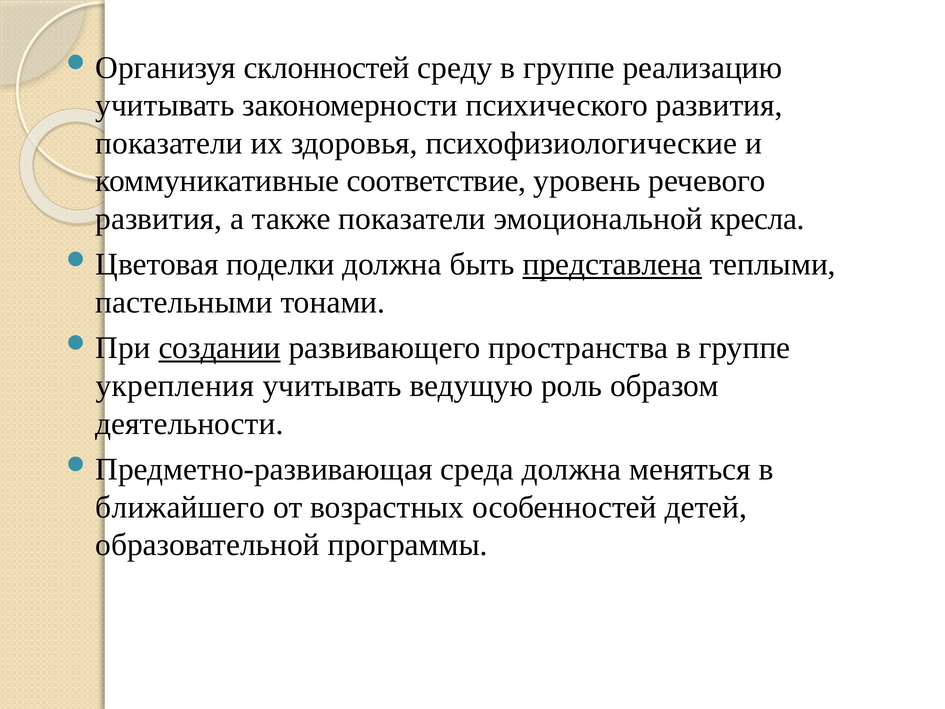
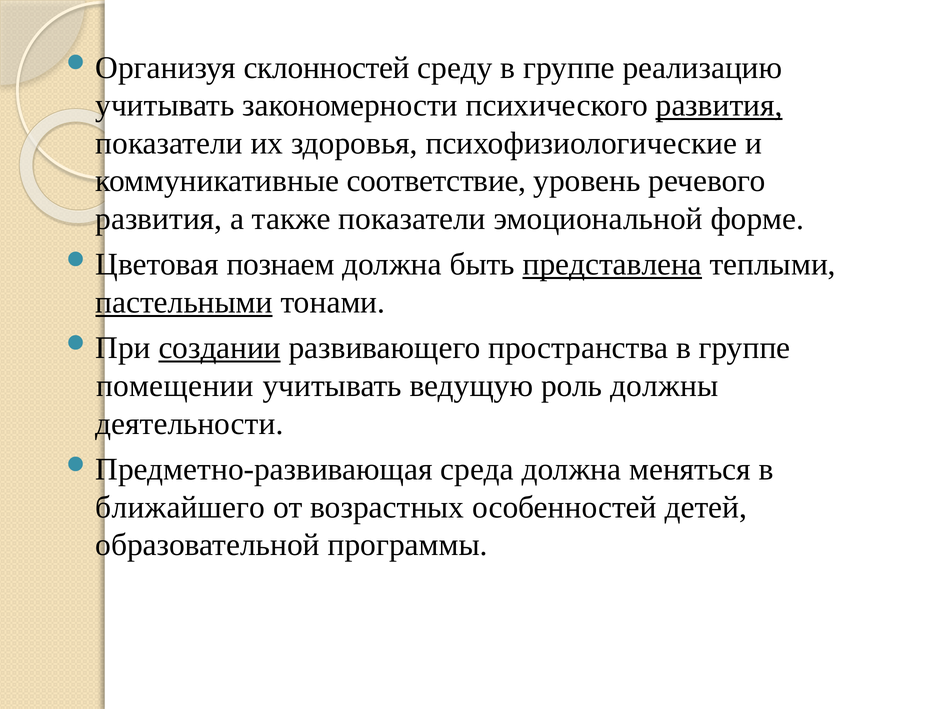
развития underline: none -> present (719, 105)
кресла: кресла -> форме (757, 219)
поделки: поделки -> познаем (281, 264)
пастельными underline: none -> present (184, 302)
укрепления: укрепления -> помещении (175, 386)
образом: образом -> должны (664, 386)
